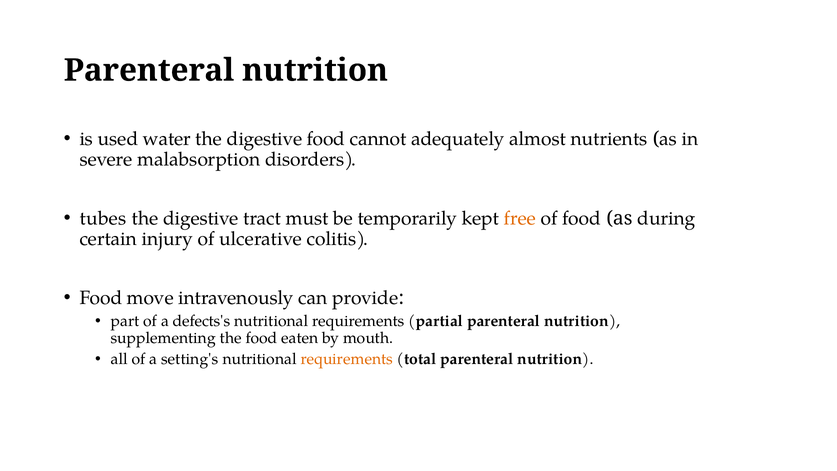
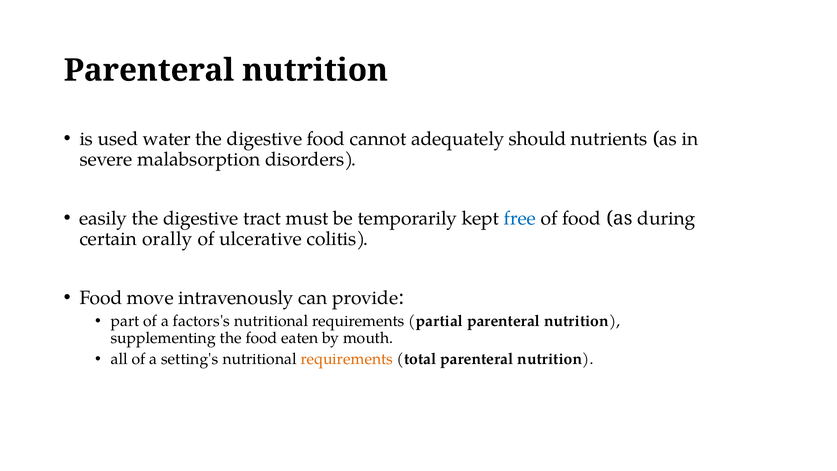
almost: almost -> should (538, 139)
tubes: tubes -> easily (103, 218)
free colour: orange -> blue (520, 218)
injury: injury -> orally (167, 239)
defects's: defects's -> factors's (201, 321)
